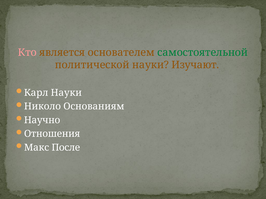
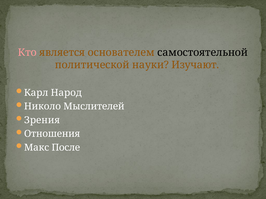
самостоятельной colour: green -> black (203, 53)
Карл Науки: Науки -> Народ (66, 93)
Основаниям: Основаниям -> Мыслителей (94, 107)
Научно: Научно -> Зрения (42, 120)
